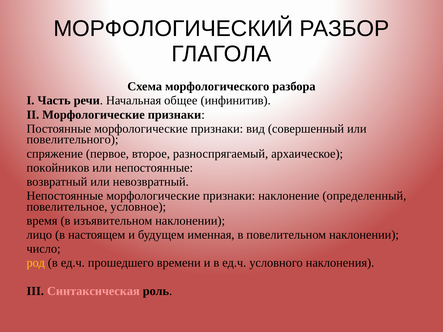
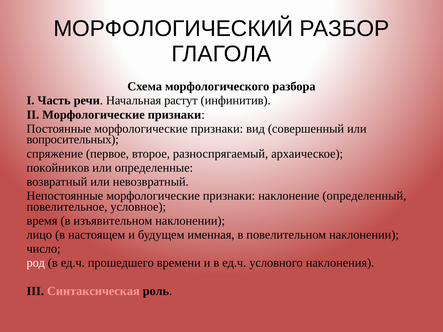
общее: общее -> растут (181, 101)
повелительного: повелительного -> вопросительных (73, 140)
или непостоянные: непостоянные -> определенные (154, 168)
род colour: yellow -> white (36, 263)
